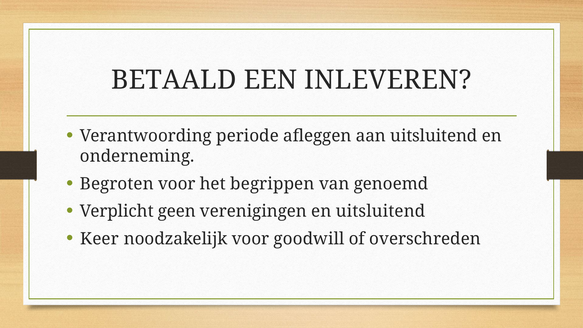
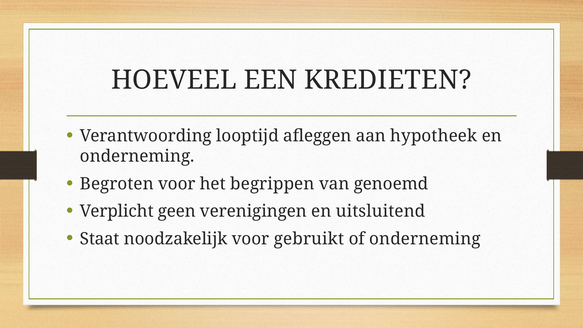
BETAALD: BETAALD -> HOEVEEL (174, 80)
INLEVEREN: INLEVEREN -> KREDIETEN (388, 80)
periode: periode -> looptijd (248, 136)
aan uitsluitend: uitsluitend -> hypotheek (434, 136)
Keer: Keer -> Staat (100, 239)
goodwill: goodwill -> gebruikt (309, 239)
of overschreden: overschreden -> onderneming (425, 239)
